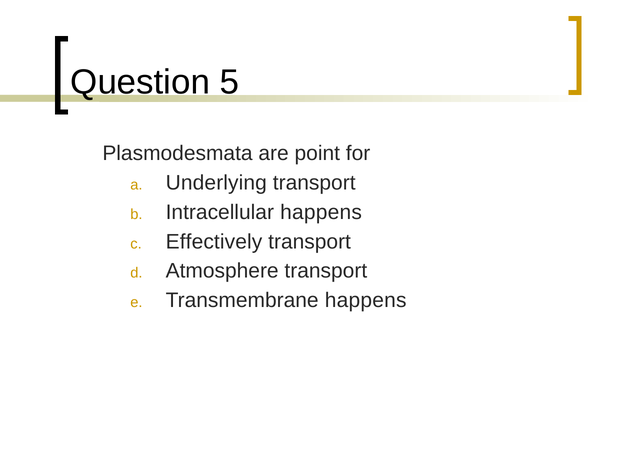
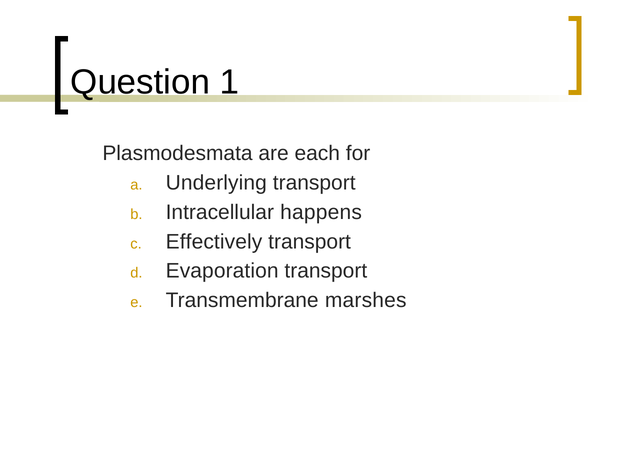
5: 5 -> 1 (229, 82)
point: point -> each (317, 153)
Atmosphere: Atmosphere -> Evaporation (222, 271)
Transmembrane happens: happens -> marshes (366, 300)
